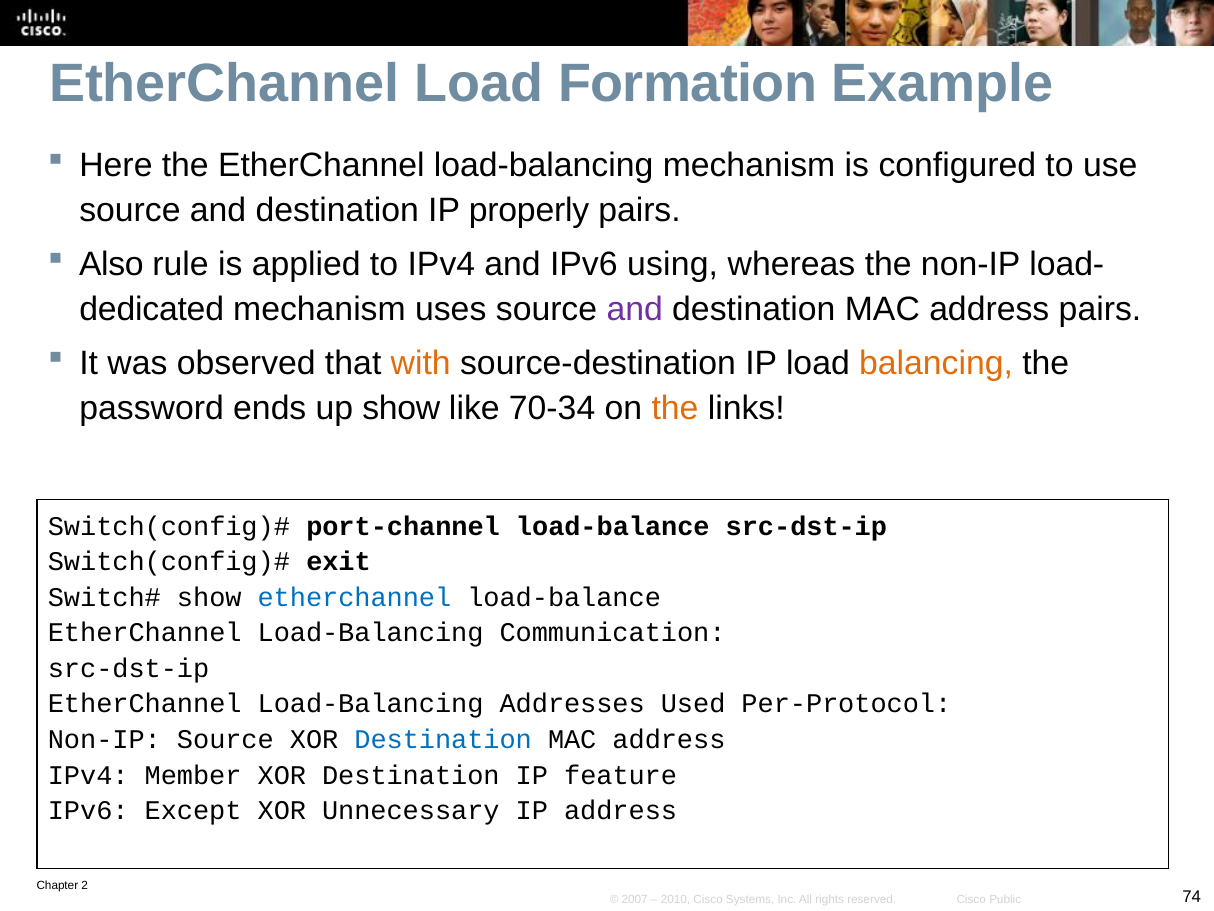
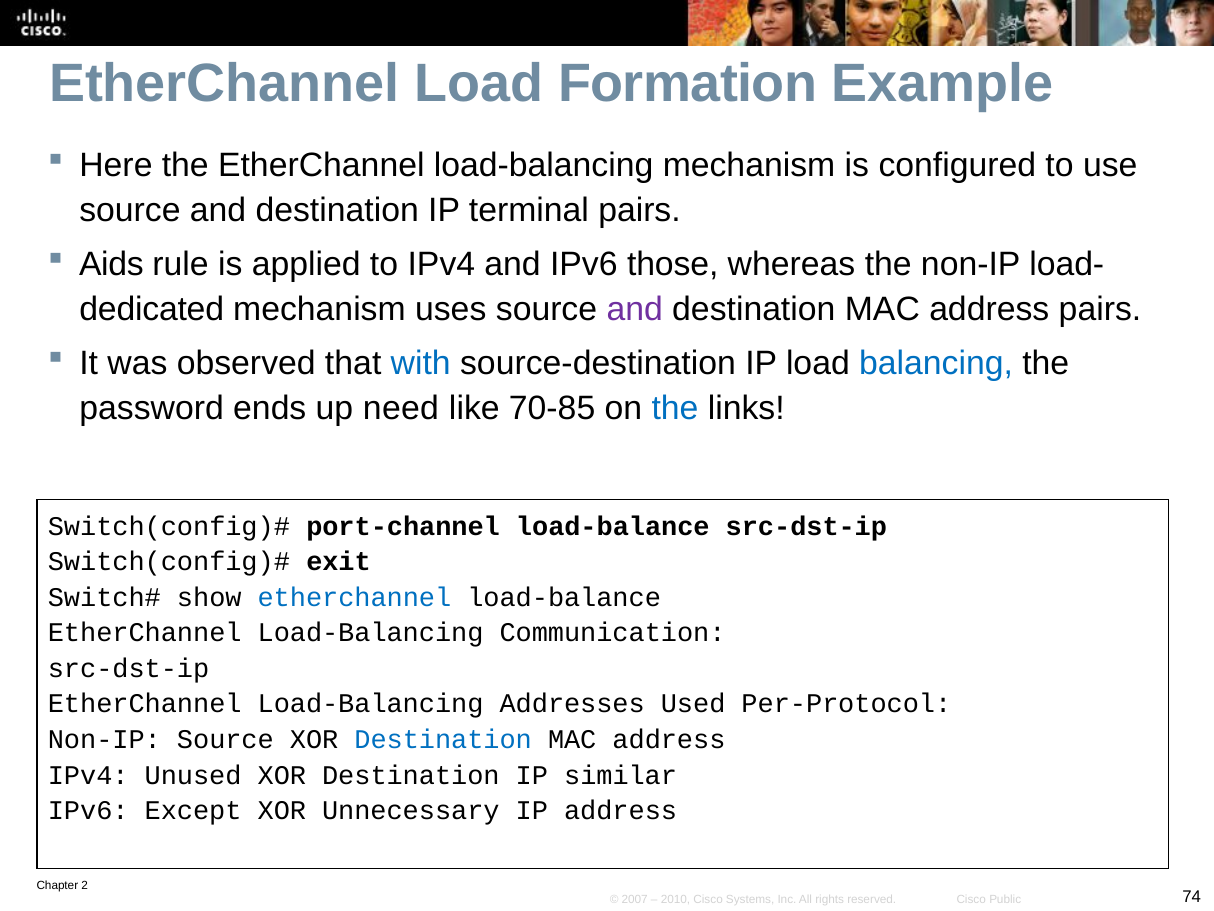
properly: properly -> terminal (529, 210)
Also: Also -> Aids (111, 264)
using: using -> those (673, 264)
with colour: orange -> blue (421, 364)
balancing colour: orange -> blue (936, 364)
up show: show -> need (401, 408)
70-34: 70-34 -> 70-85 (552, 408)
the colour: orange -> blue (675, 408)
Member: Member -> Unused (193, 775)
feature: feature -> similar (621, 775)
